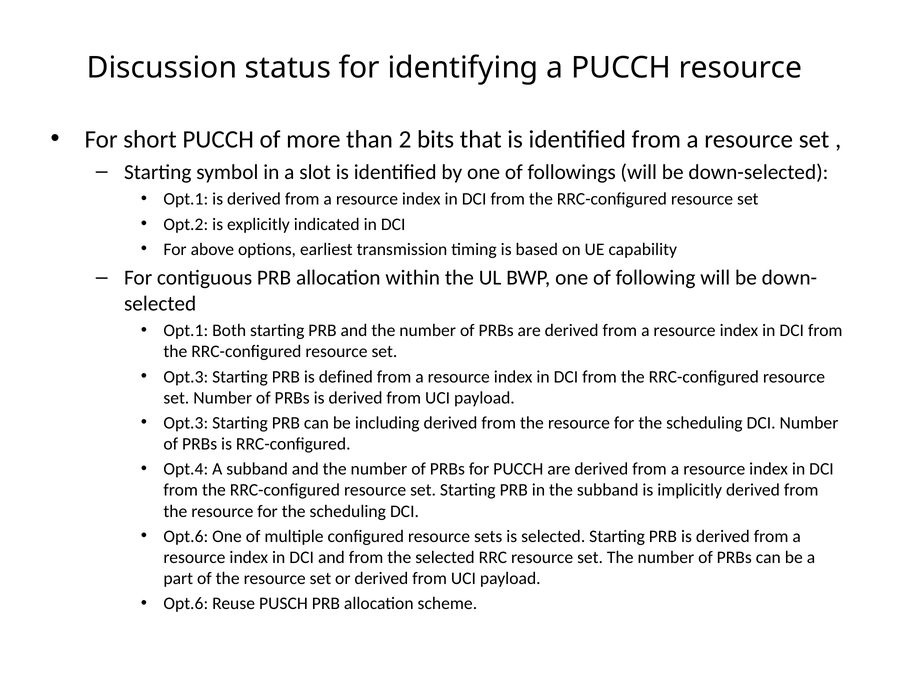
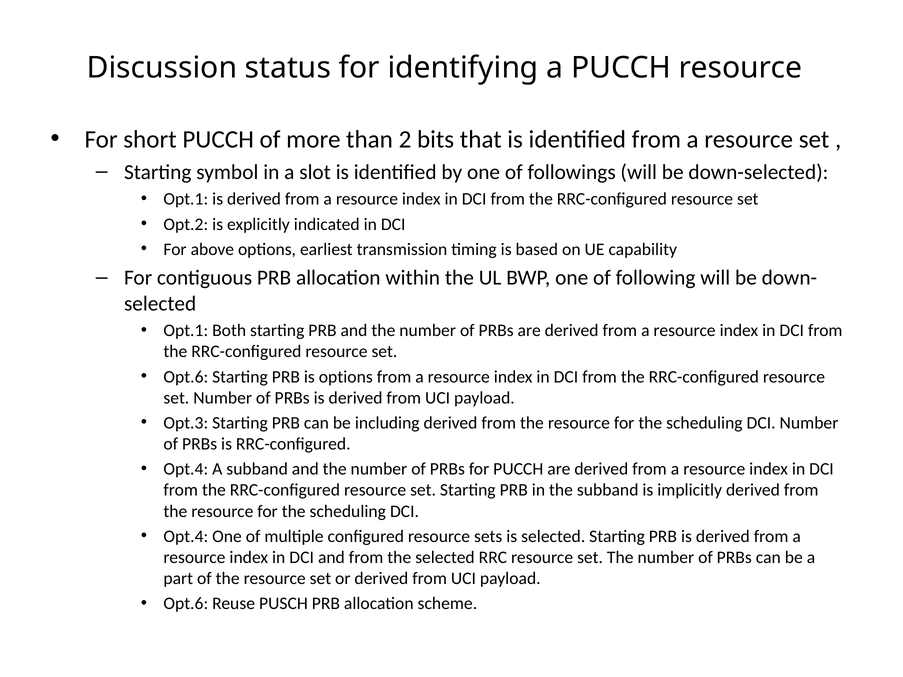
Opt.3: Opt.3 -> Opt.6 (186, 377)
is defined: defined -> options (346, 377)
Opt.6: Opt.6 -> Opt.4 (186, 537)
